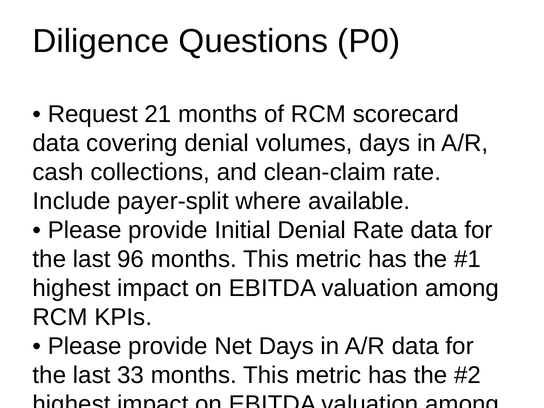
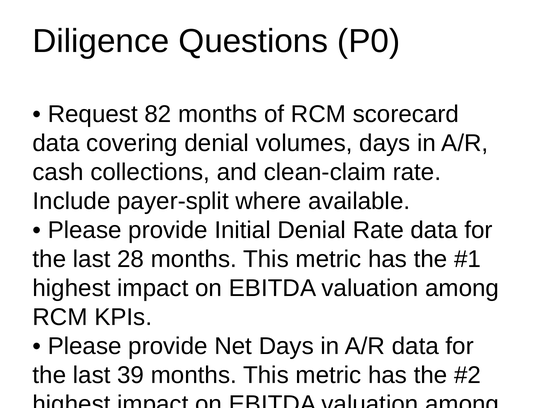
21: 21 -> 82 (158, 114)
96: 96 -> 28 (131, 259)
33: 33 -> 39 (131, 375)
